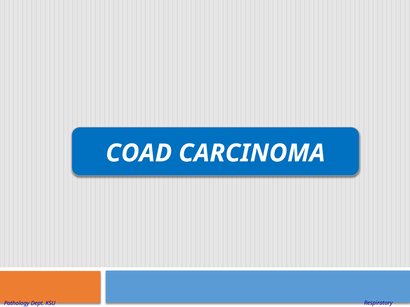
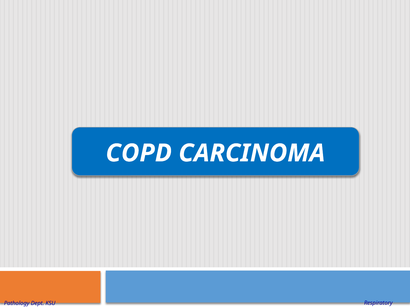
COAD: COAD -> COPD (139, 153)
